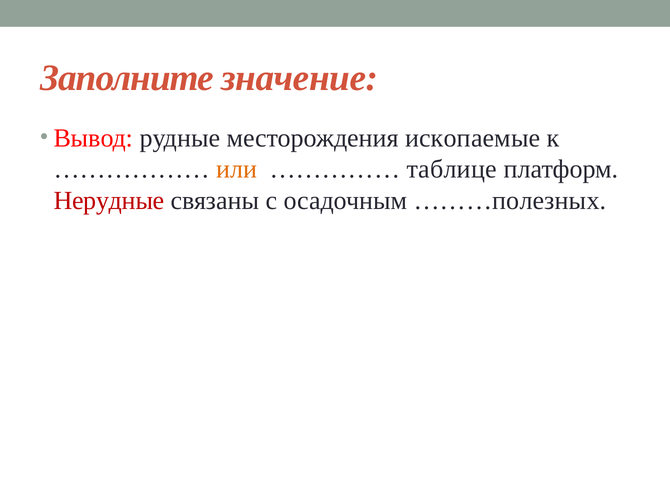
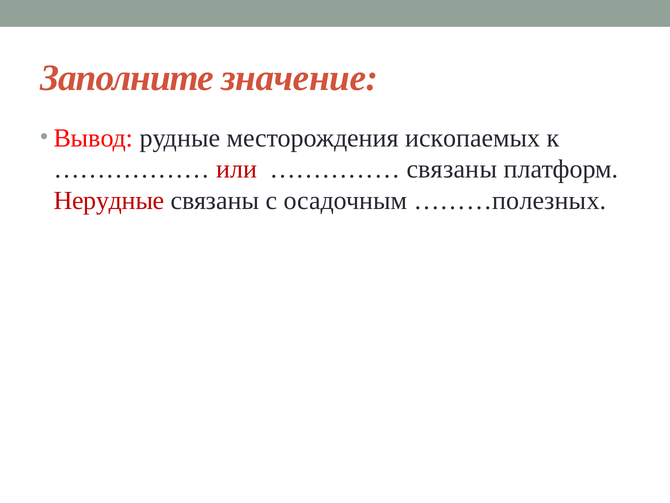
ископаемые: ископаемые -> ископаемых (473, 138)
или colour: orange -> red (237, 169)
таблице: таблице -> связаны (452, 169)
